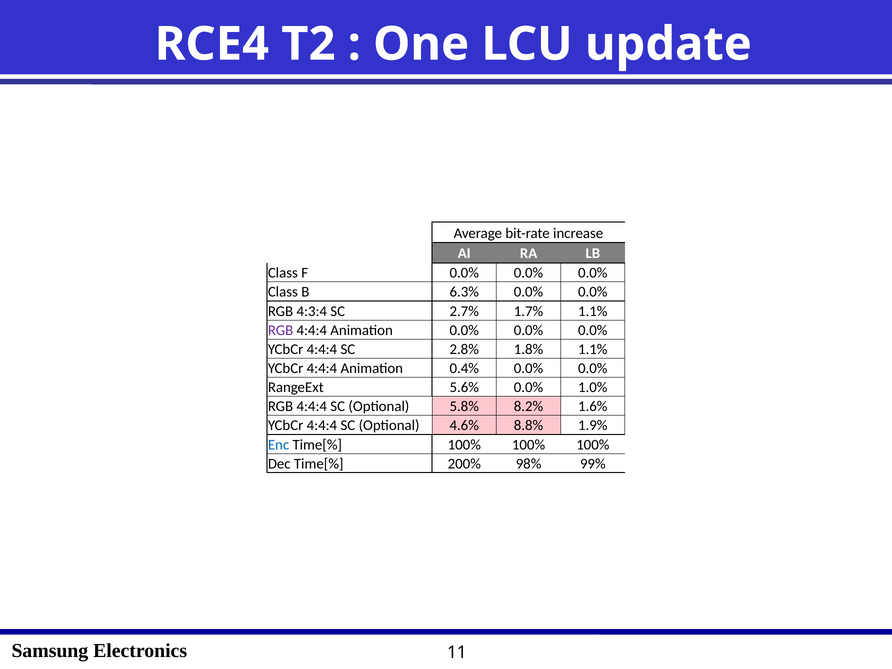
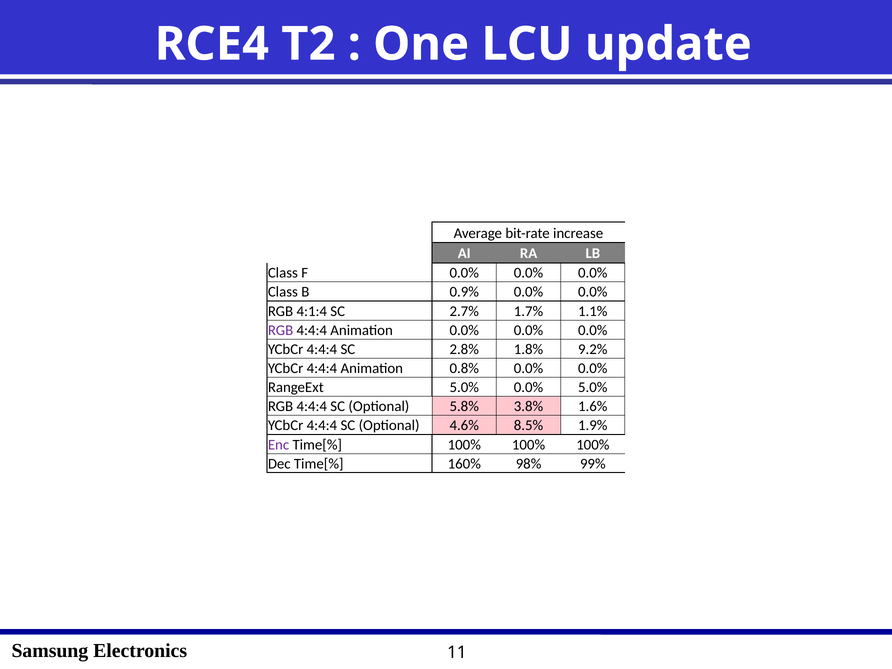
6.3%: 6.3% -> 0.9% (464, 292)
4:3:4: 4:3:4 -> 4:1:4 (312, 311)
1.8% 1.1%: 1.1% -> 9.2% (593, 349)
0.4%: 0.4% -> 0.8% (464, 368)
RangeExt 5.6%: 5.6% -> 5.0% (464, 387)
0.0% 1.0%: 1.0% -> 5.0% (593, 387)
8.2%: 8.2% -> 3.8% (529, 407)
8.8%: 8.8% -> 8.5% (529, 426)
Enc colour: blue -> purple (279, 445)
200%: 200% -> 160% (464, 464)
